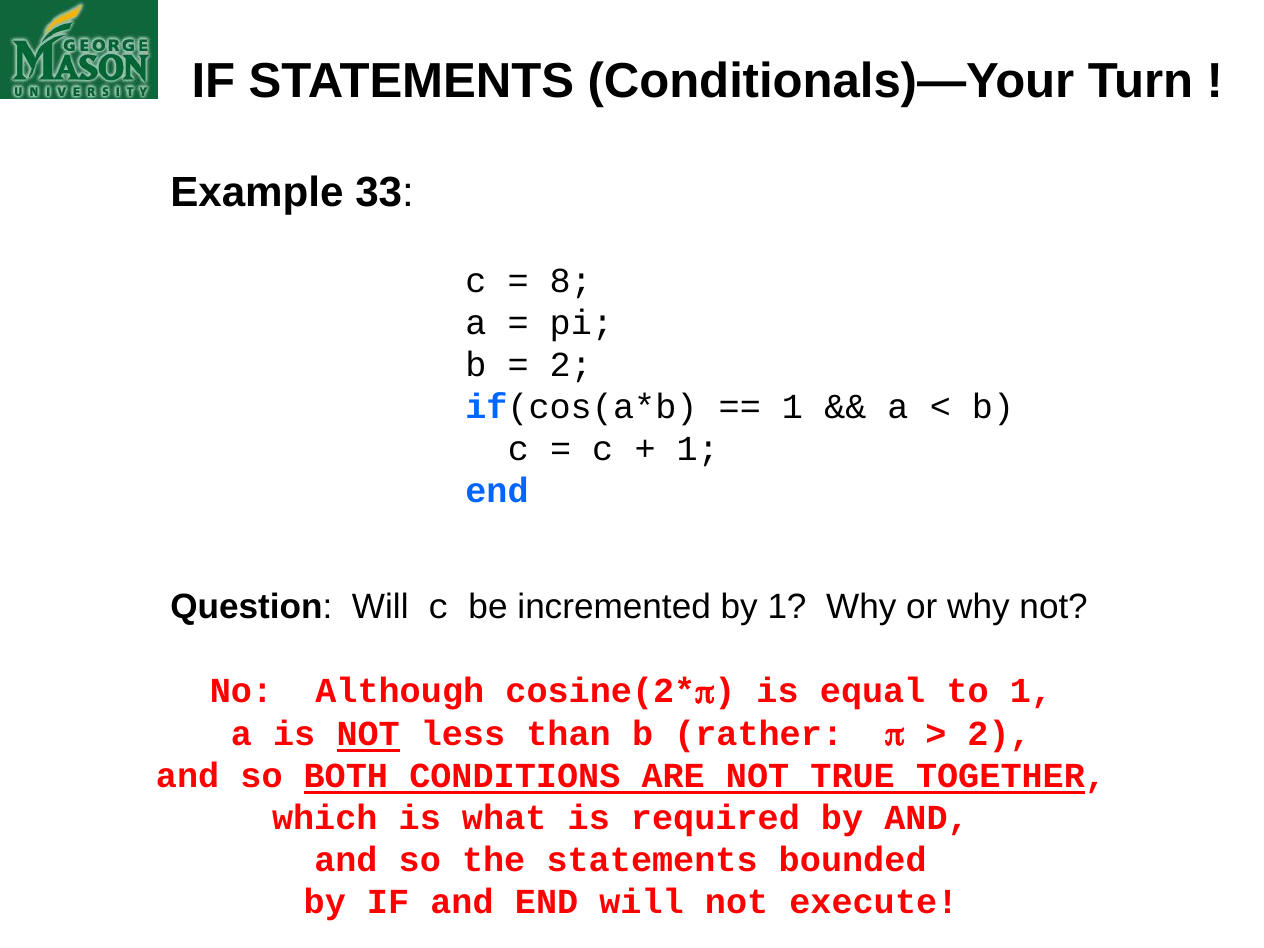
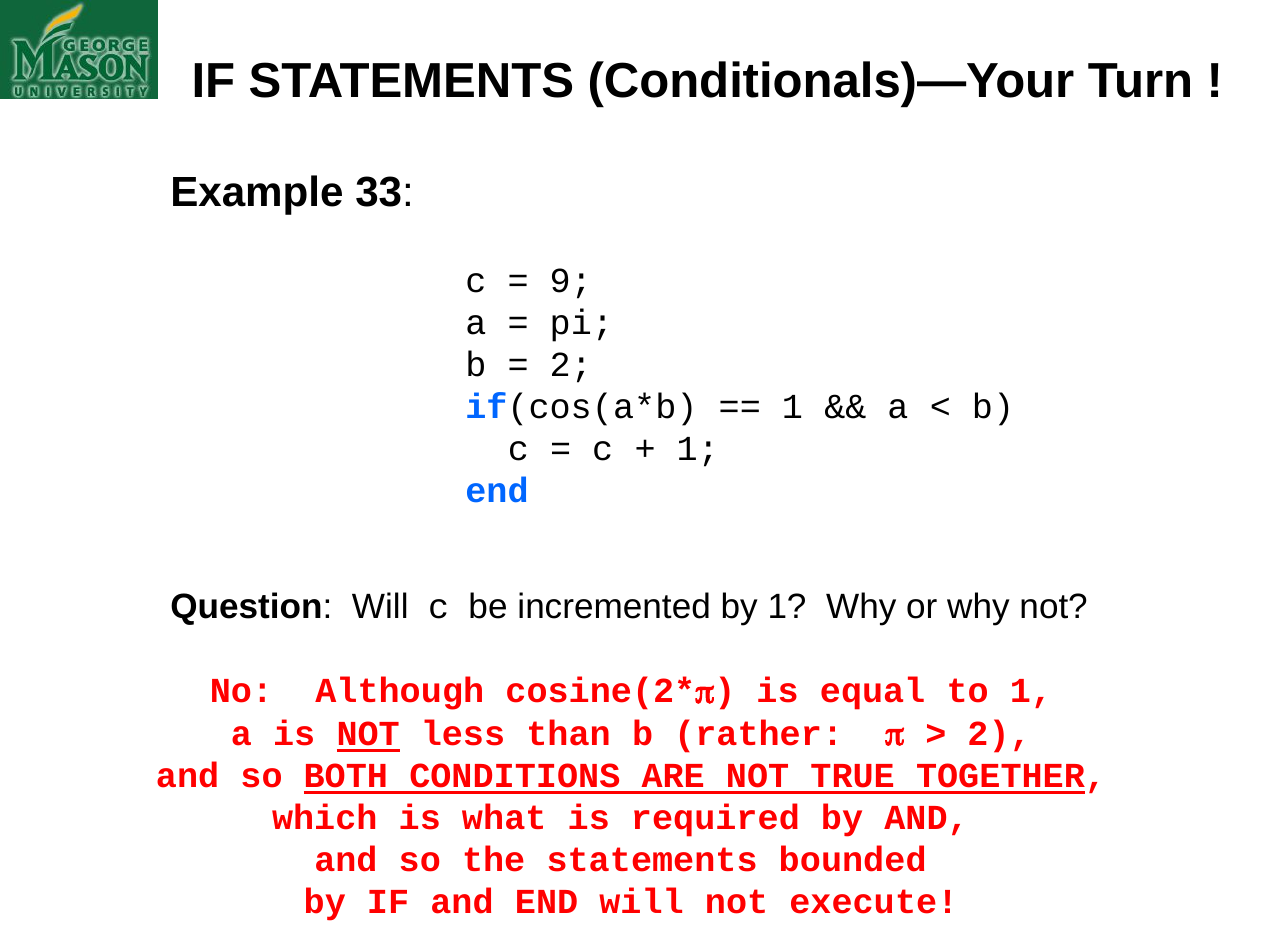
8: 8 -> 9 (571, 280)
